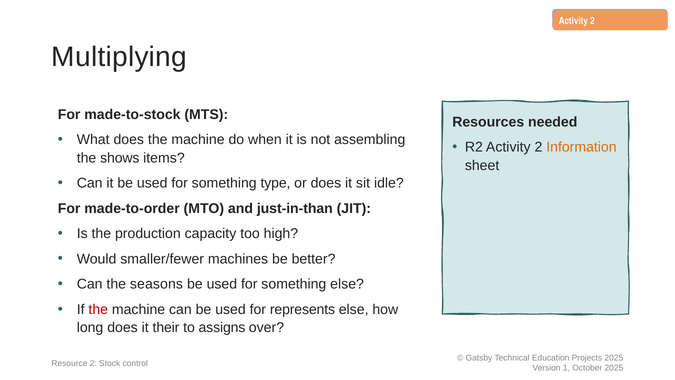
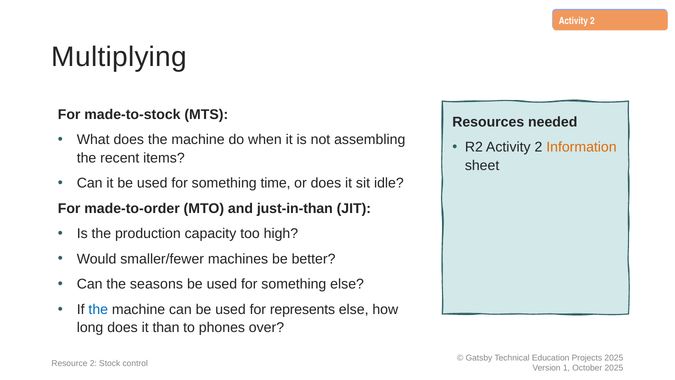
shows: shows -> recent (120, 158)
type: type -> time (276, 183)
the colour: red -> blue (98, 309)
their: their -> than (166, 328)
assigns: assigns -> phones (222, 328)
